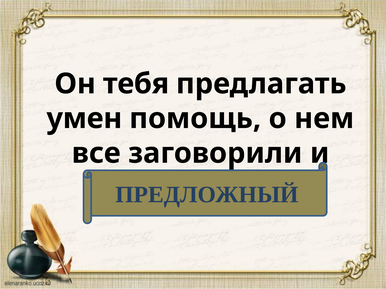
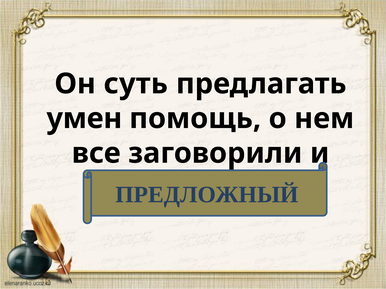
тебя: тебя -> суть (136, 84)
